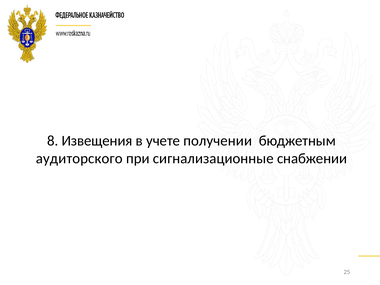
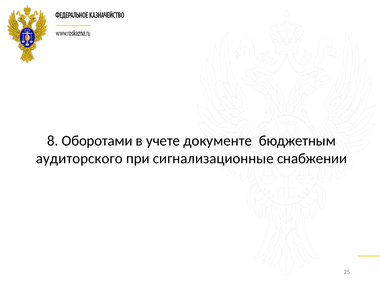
Извещения: Извещения -> Оборотами (97, 141)
получении: получении -> документе (218, 141)
